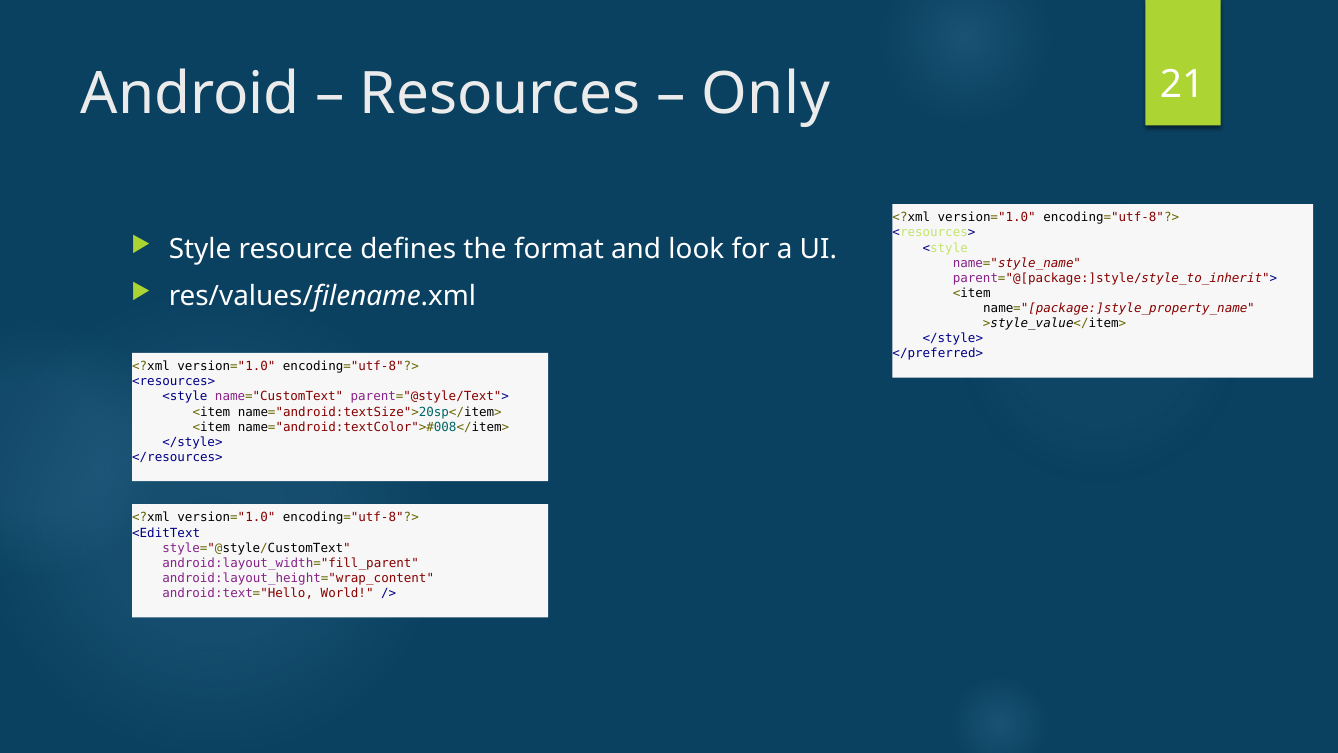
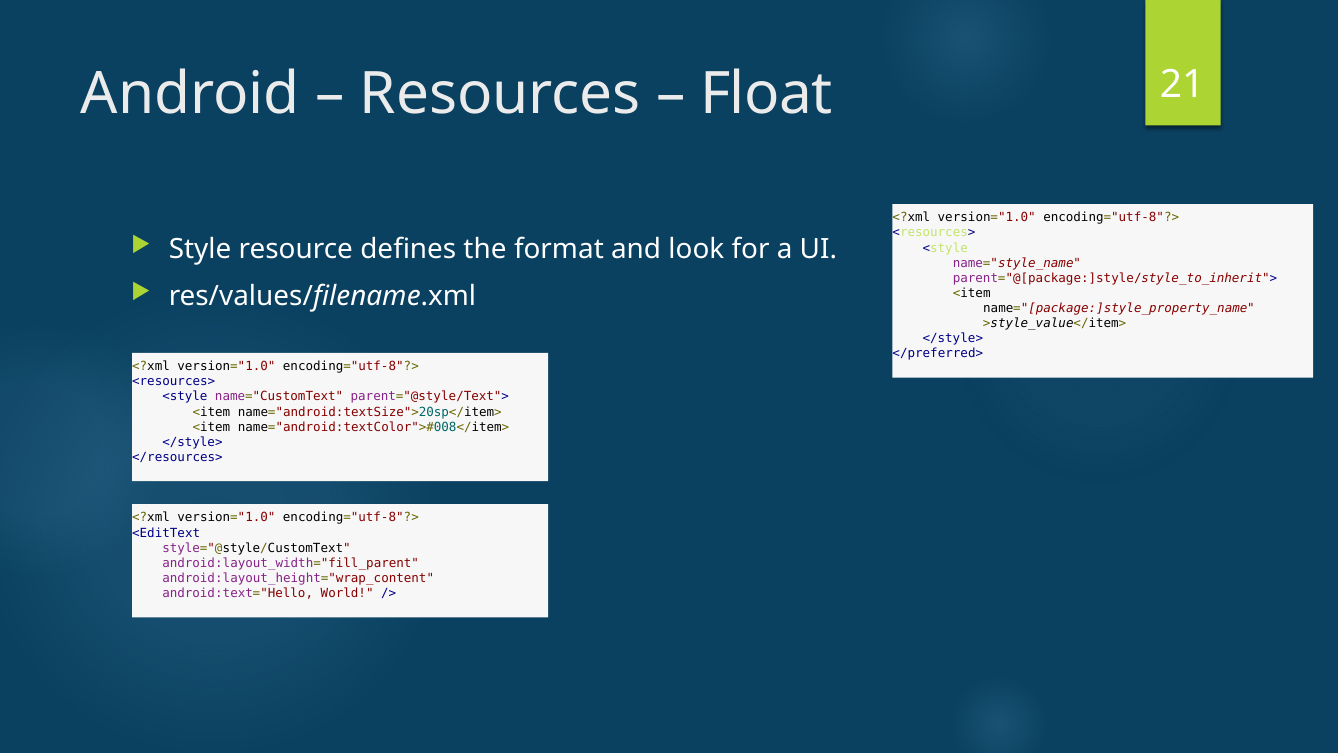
Only: Only -> Float (766, 94)
